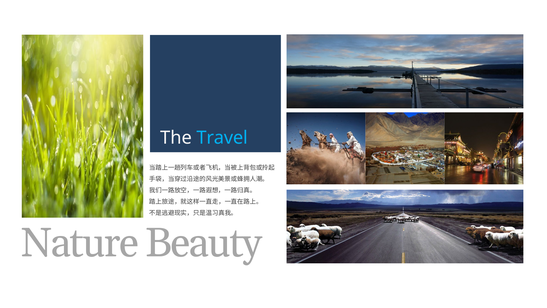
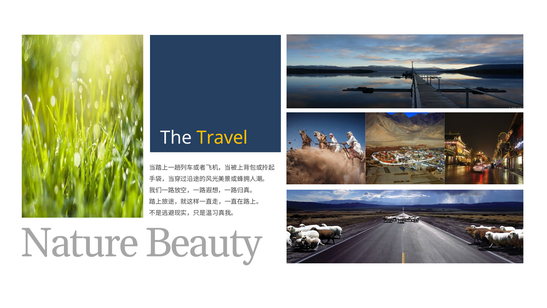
Travel colour: light blue -> yellow (222, 138)
